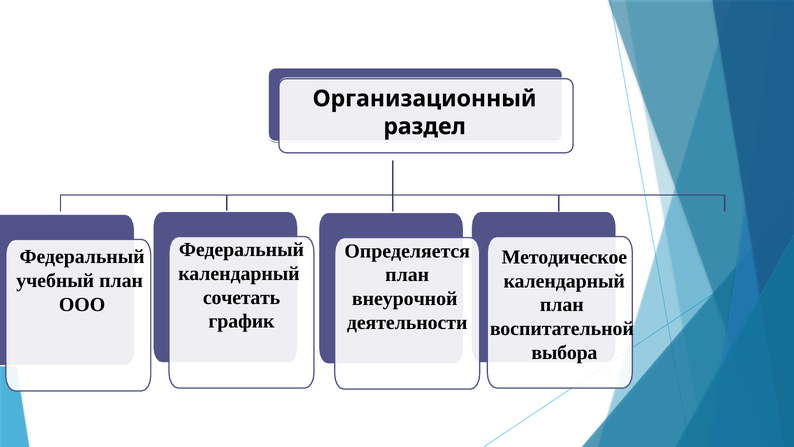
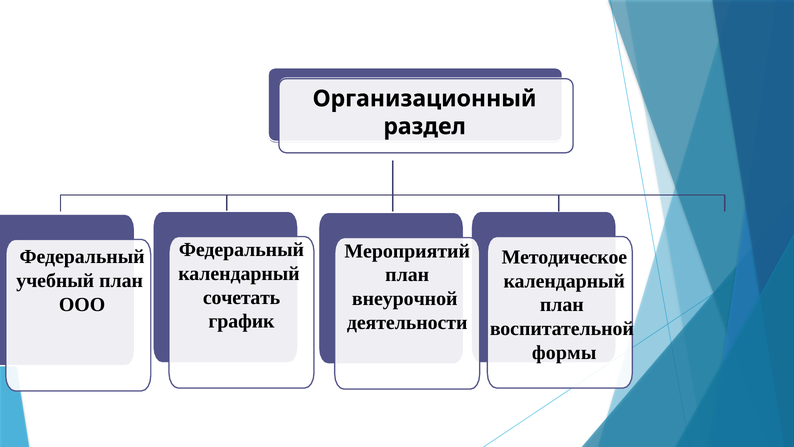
Определяется: Определяется -> Мероприятий (407, 251)
выбора: выбора -> формы (564, 352)
